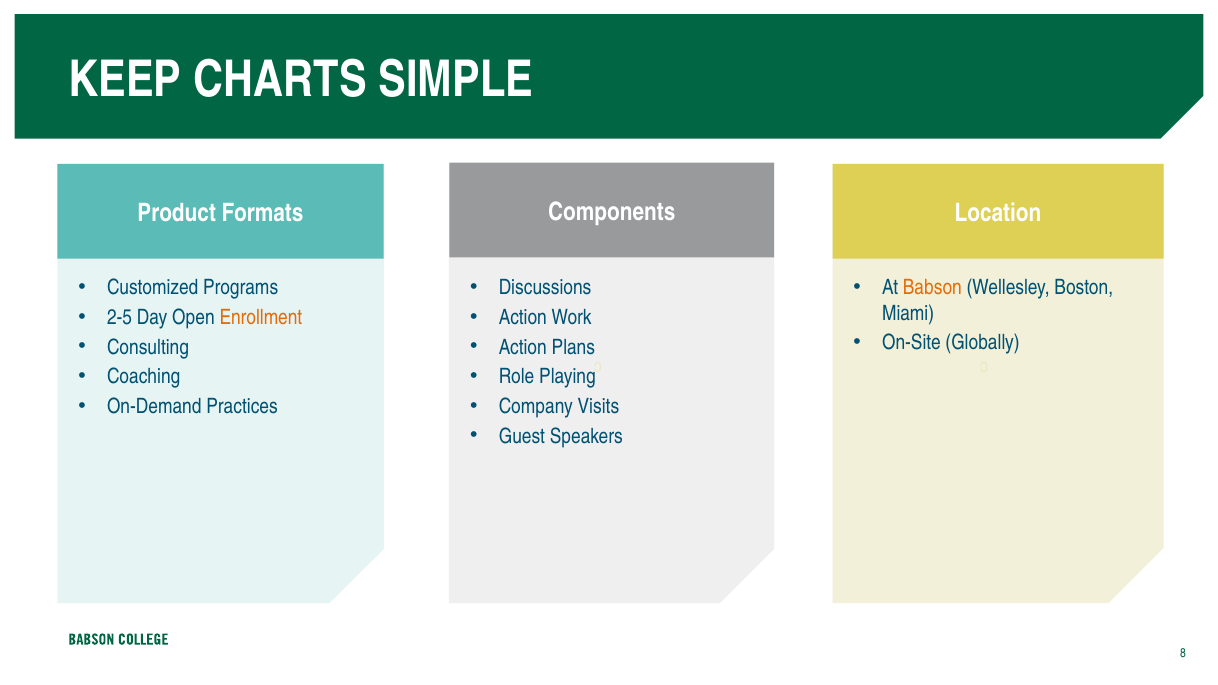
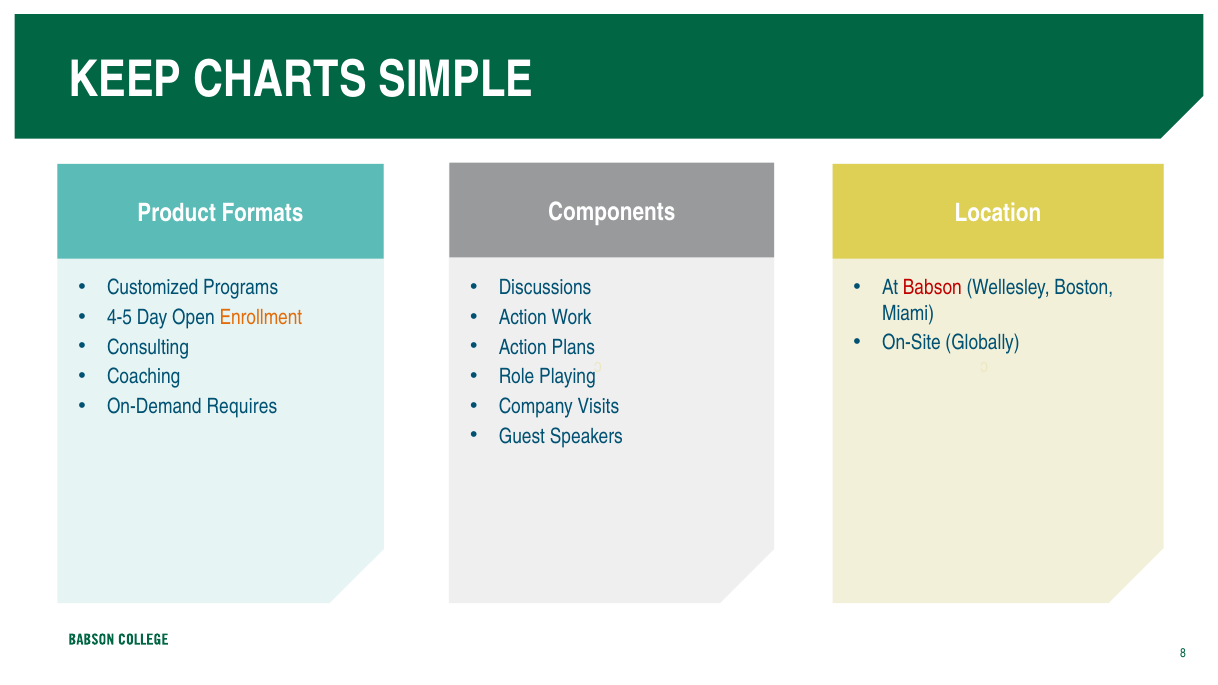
Babson colour: orange -> red (932, 288)
2-5: 2-5 -> 4-5 (120, 318)
Practices: Practices -> Requires (242, 406)
